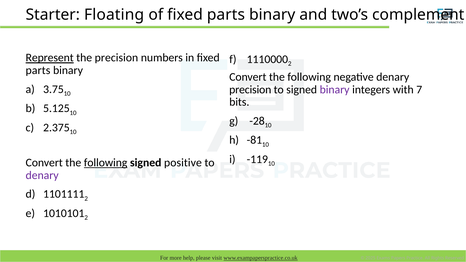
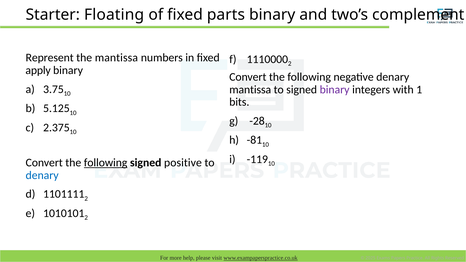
Represent underline: present -> none (50, 58)
the precision: precision -> mantissa (116, 58)
parts: parts -> apply (38, 70)
precision: precision -> mantissa (250, 90)
7: 7 -> 1 (419, 90)
denary colour: purple -> blue (42, 175)
